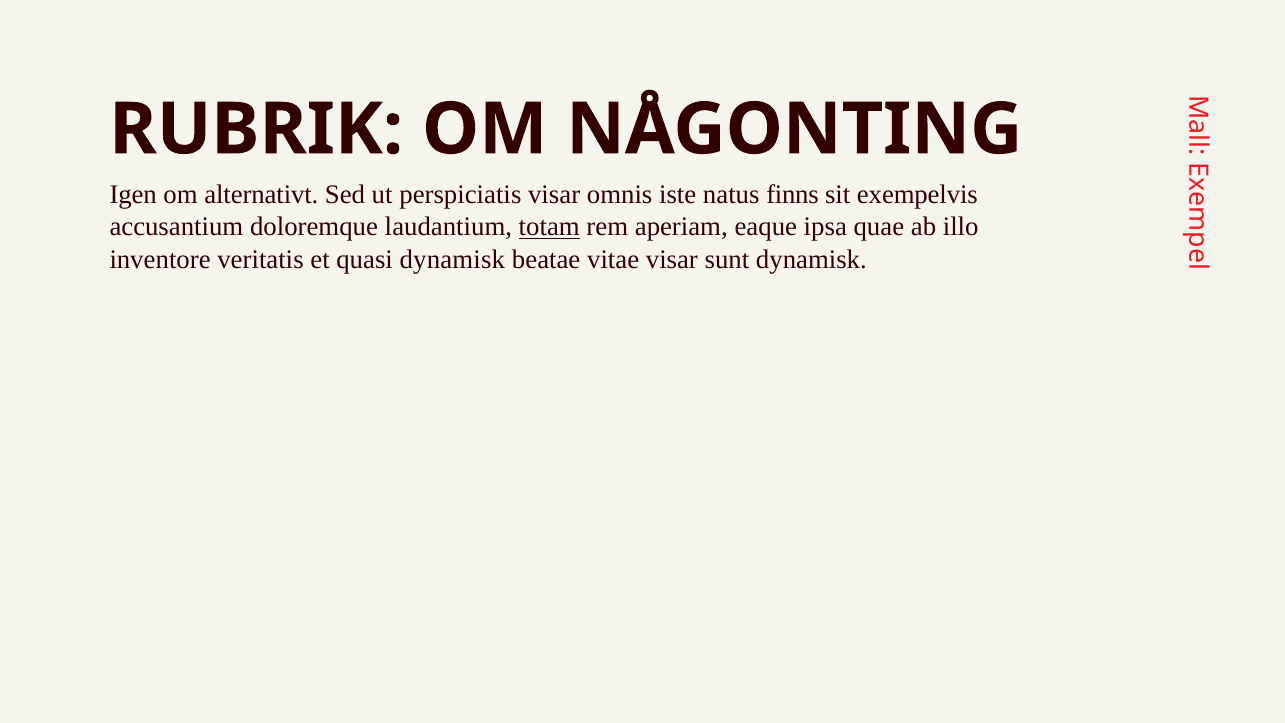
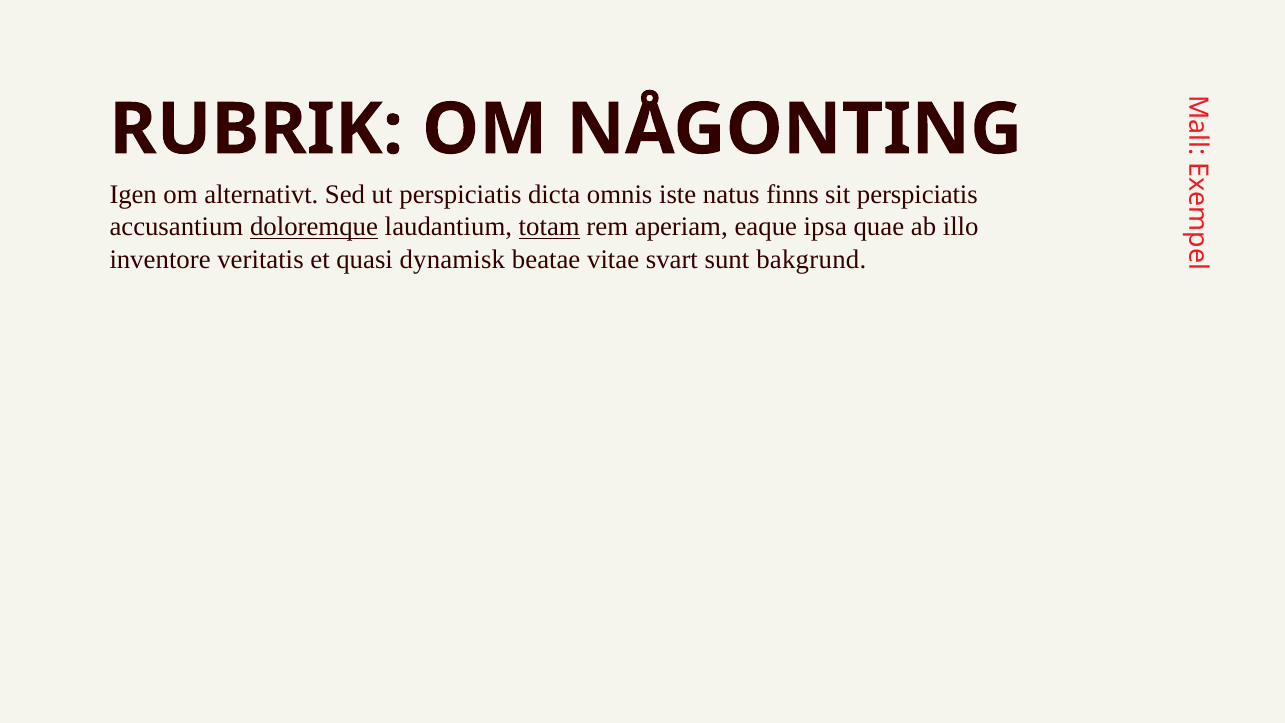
perspiciatis visar: visar -> dicta (554, 195)
sit exempelvis: exempelvis -> perspiciatis (917, 195)
doloremque underline: none -> present (314, 227)
vitae visar: visar -> svart (672, 259)
sunt dynamisk: dynamisk -> bakgrund (811, 259)
